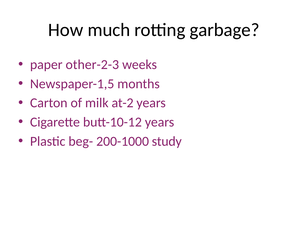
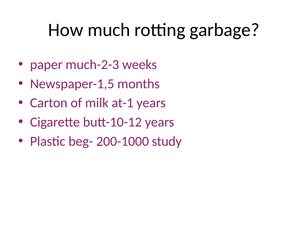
other-2-3: other-2-3 -> much-2-3 (92, 65)
at-2: at-2 -> at-1 (123, 103)
